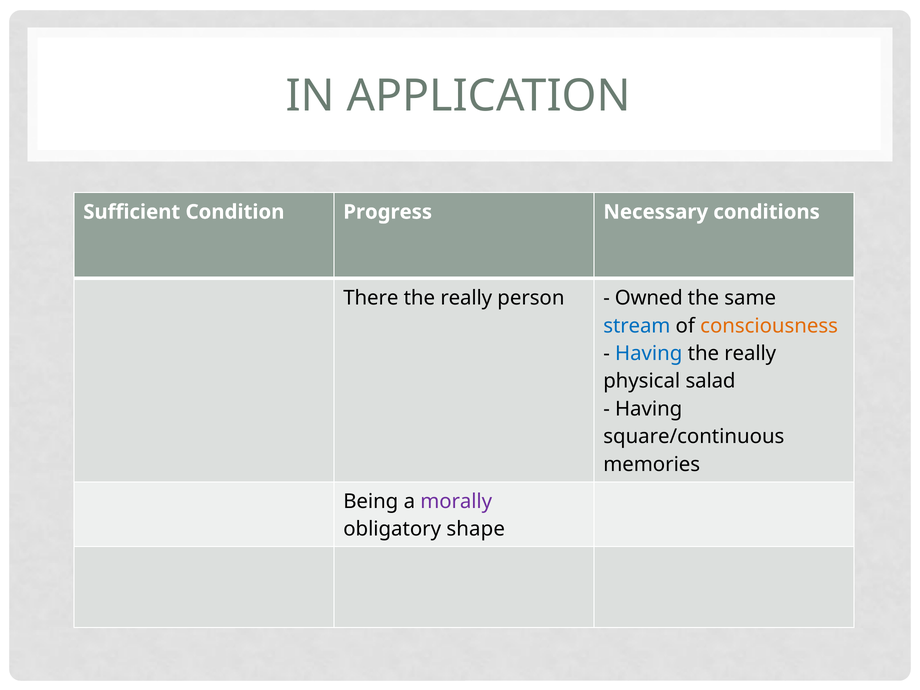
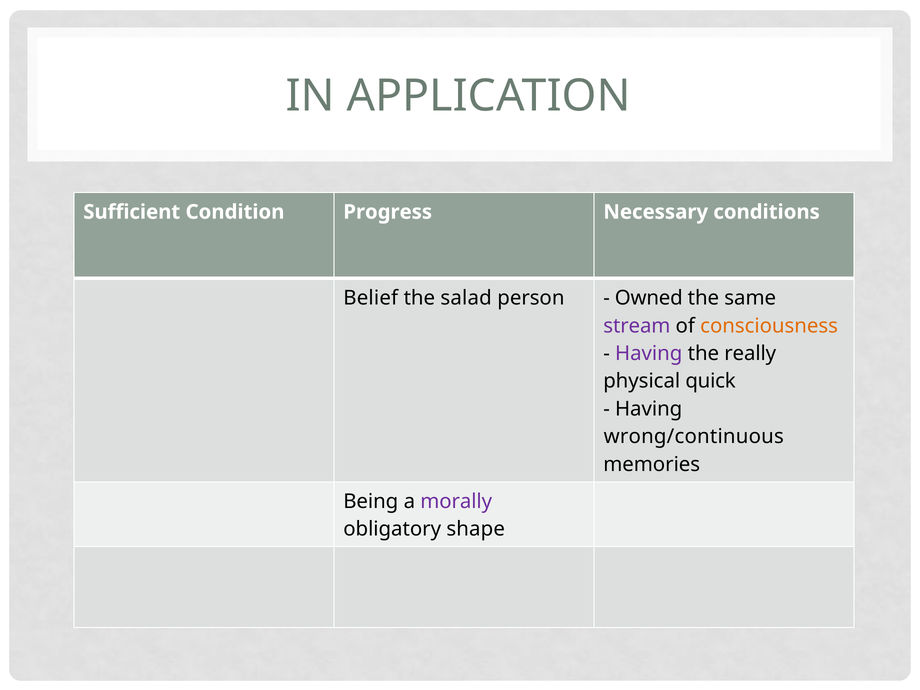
There: There -> Belief (371, 298)
really: really -> salad (466, 298)
stream colour: blue -> purple (637, 326)
Having colour: blue -> purple (649, 354)
salad: salad -> quick (711, 381)
square/continuous: square/continuous -> wrong/continuous (694, 437)
